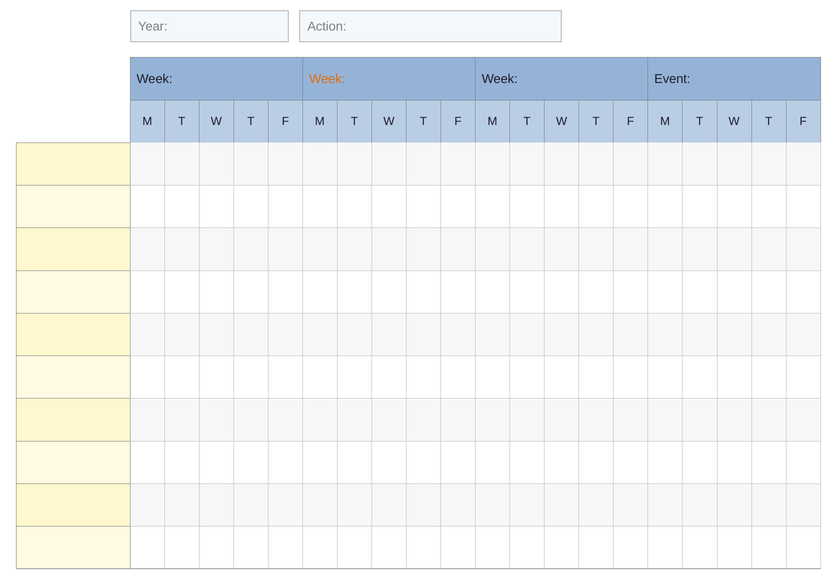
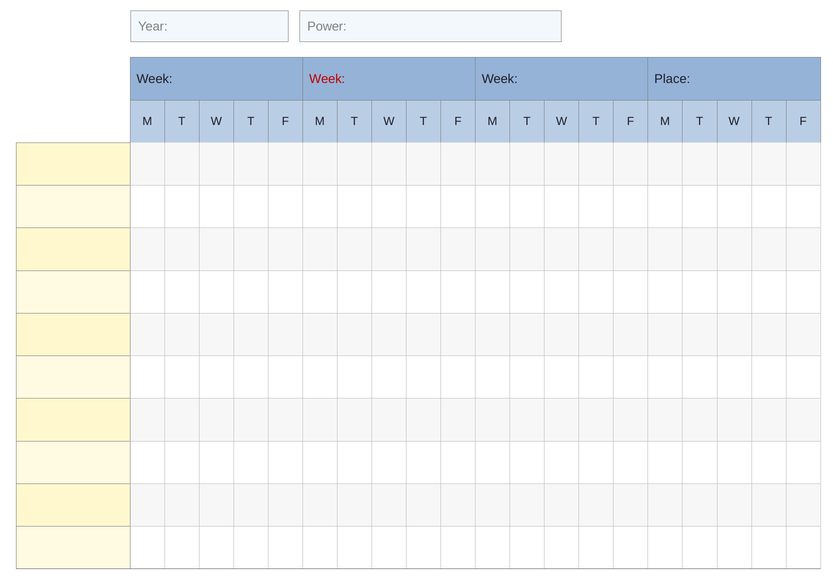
Action: Action -> Power (327, 26)
Week colour: orange -> red (327, 79)
Event: Event -> Place (672, 79)
